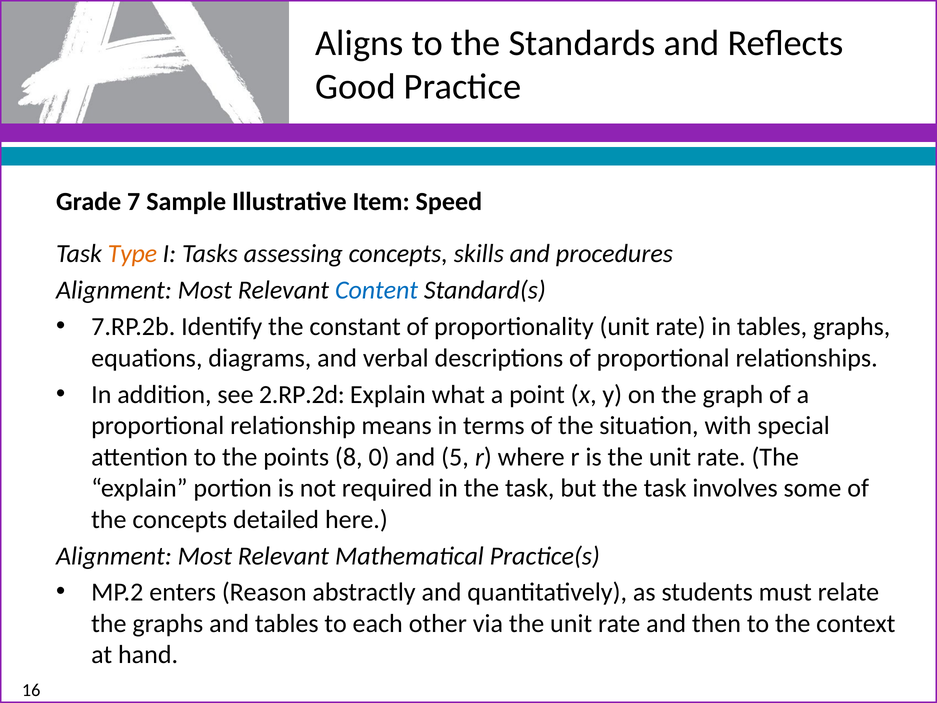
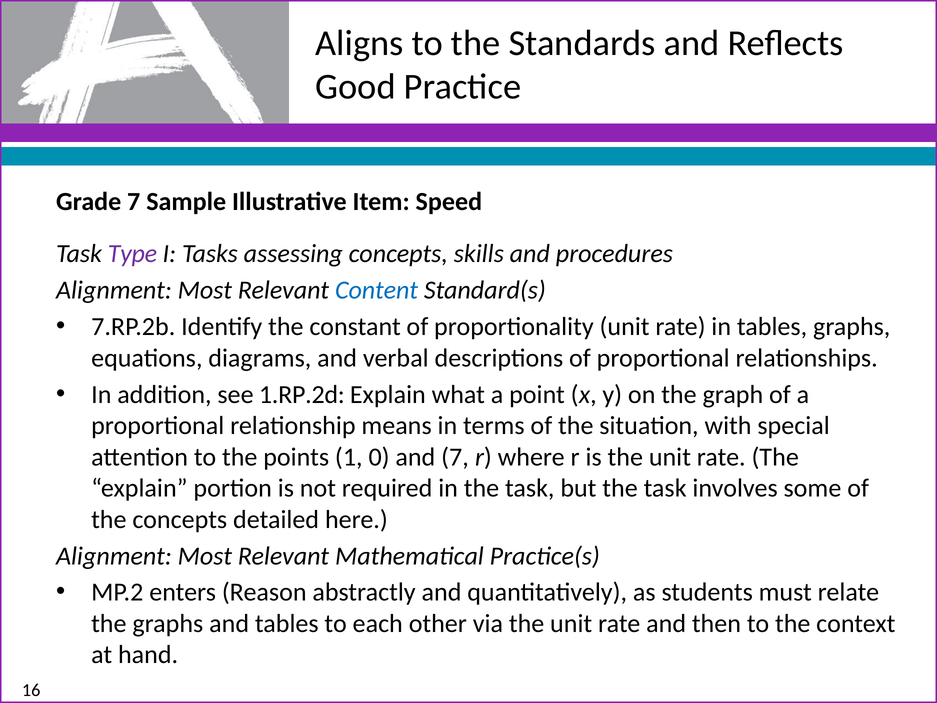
Type colour: orange -> purple (132, 254)
2.RP.2d: 2.RP.2d -> 1.RP.2d (302, 394)
8: 8 -> 1 (349, 457)
and 5: 5 -> 7 (455, 457)
